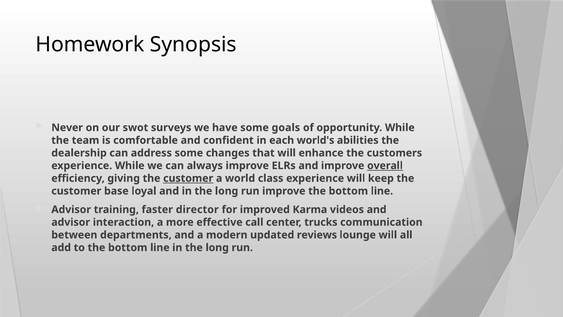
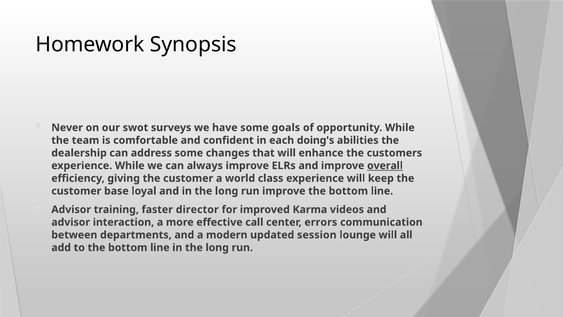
world's: world's -> doing's (316, 140)
customer underline: present -> none (188, 178)
trucks: trucks -> errors (321, 222)
reviews: reviews -> session (317, 235)
